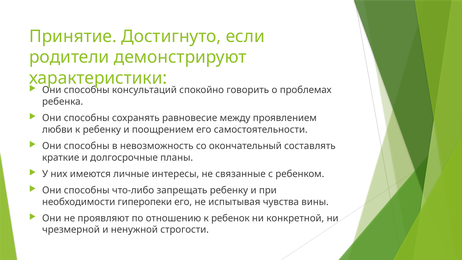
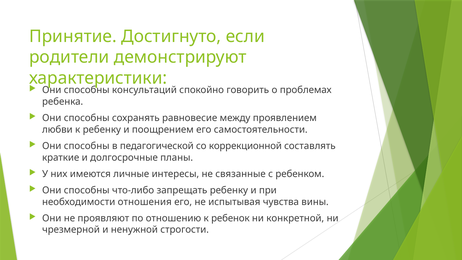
невозможность: невозможность -> педагогической (157, 146)
окончательный: окончательный -> коррекционной (245, 146)
гиперопеки: гиперопеки -> отношения (145, 202)
